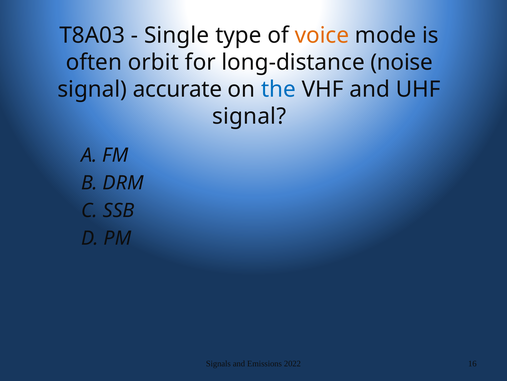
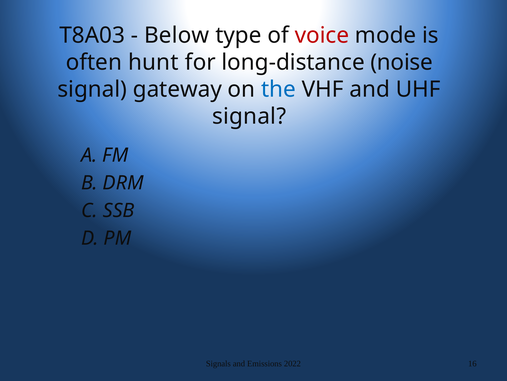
Single: Single -> Below (177, 35)
voice colour: orange -> red (322, 35)
orbit: orbit -> hunt (153, 62)
accurate: accurate -> gateway (177, 89)
